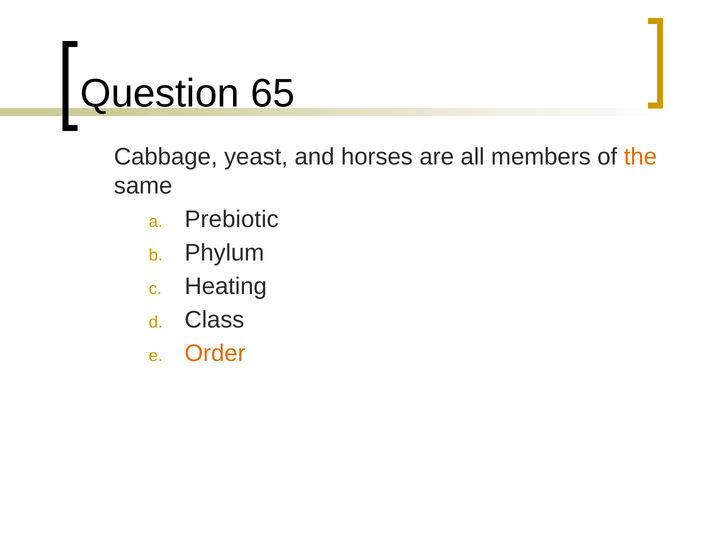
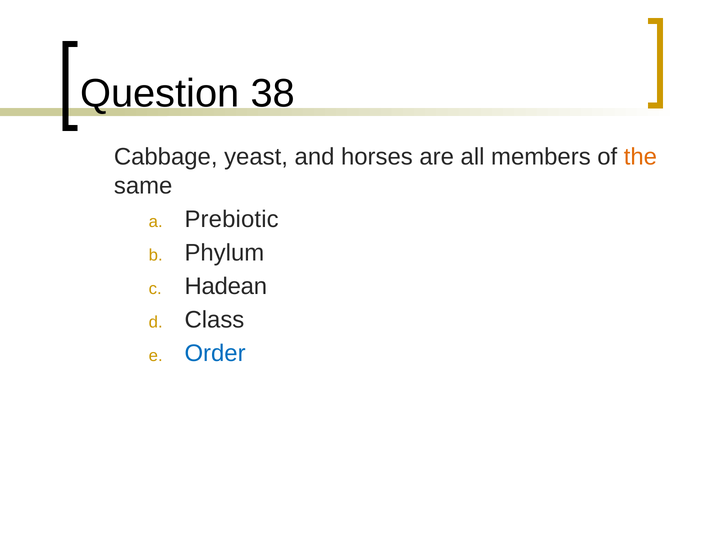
65: 65 -> 38 (273, 94)
Heating: Heating -> Hadean (226, 286)
Order colour: orange -> blue (215, 353)
